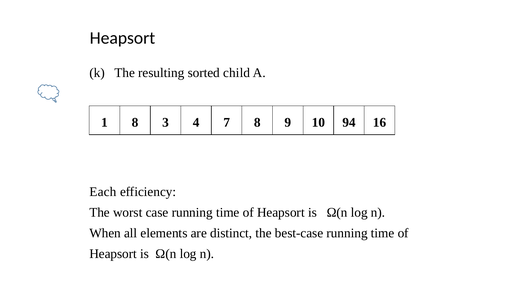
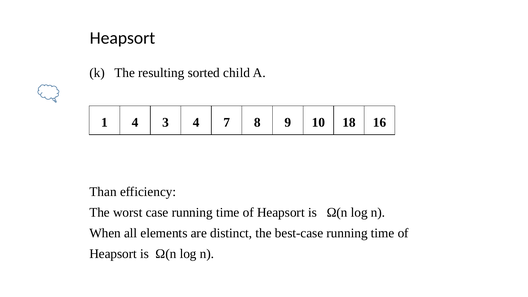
1 8: 8 -> 4 (135, 123)
94: 94 -> 18 (349, 123)
Each: Each -> Than (103, 192)
